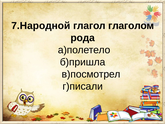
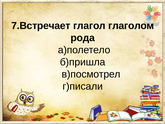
7.Народной: 7.Народной -> 7.Встречает (41, 26)
